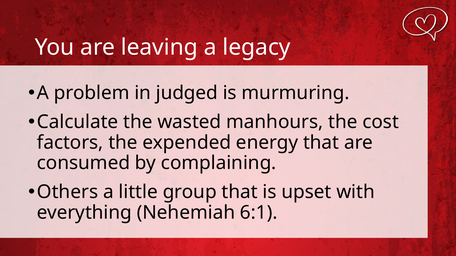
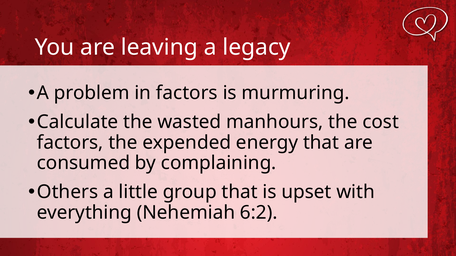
in judged: judged -> factors (187, 93)
6:1: 6:1 -> 6:2 (259, 213)
